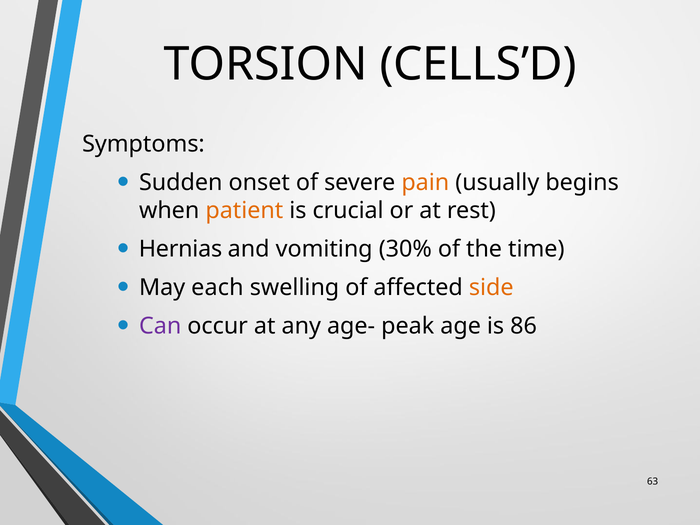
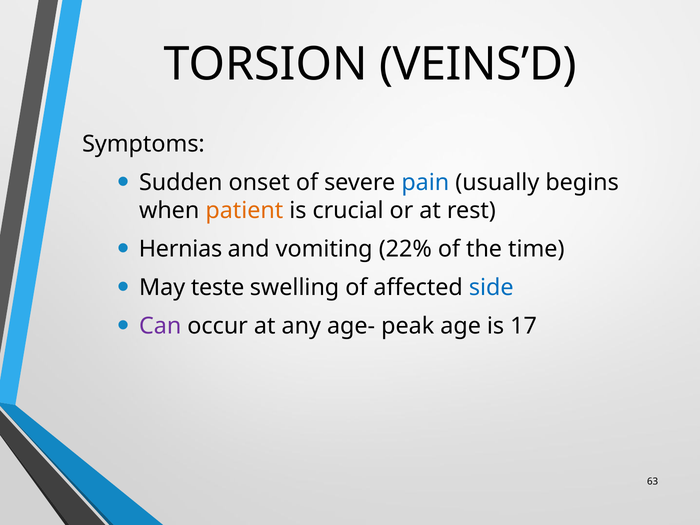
CELLS’D: CELLS’D -> VEINS’D (478, 64)
pain colour: orange -> blue (425, 182)
30%: 30% -> 22% (405, 249)
each: each -> teste (218, 287)
side colour: orange -> blue (491, 287)
86: 86 -> 17 (524, 326)
